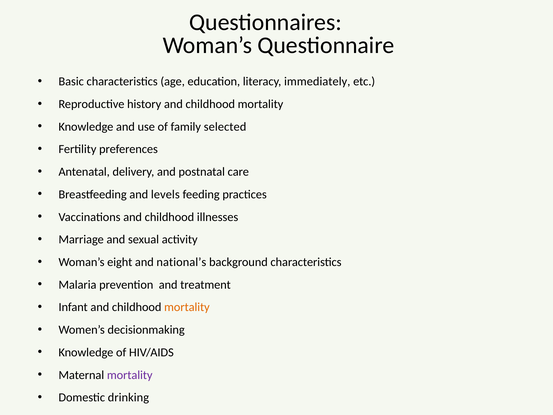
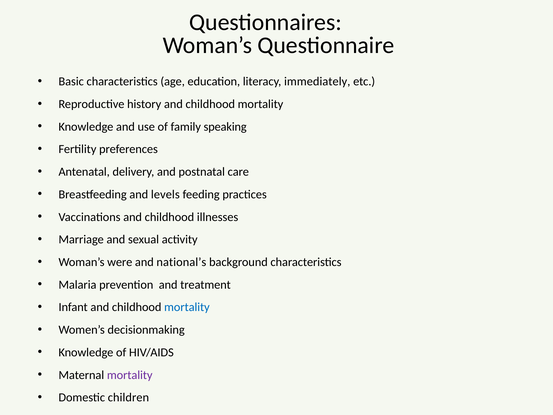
selected: selected -> speaking (225, 127)
eight: eight -> were (120, 262)
mortality colour: orange -> blue (187, 307)
drinking: drinking -> children (128, 397)
